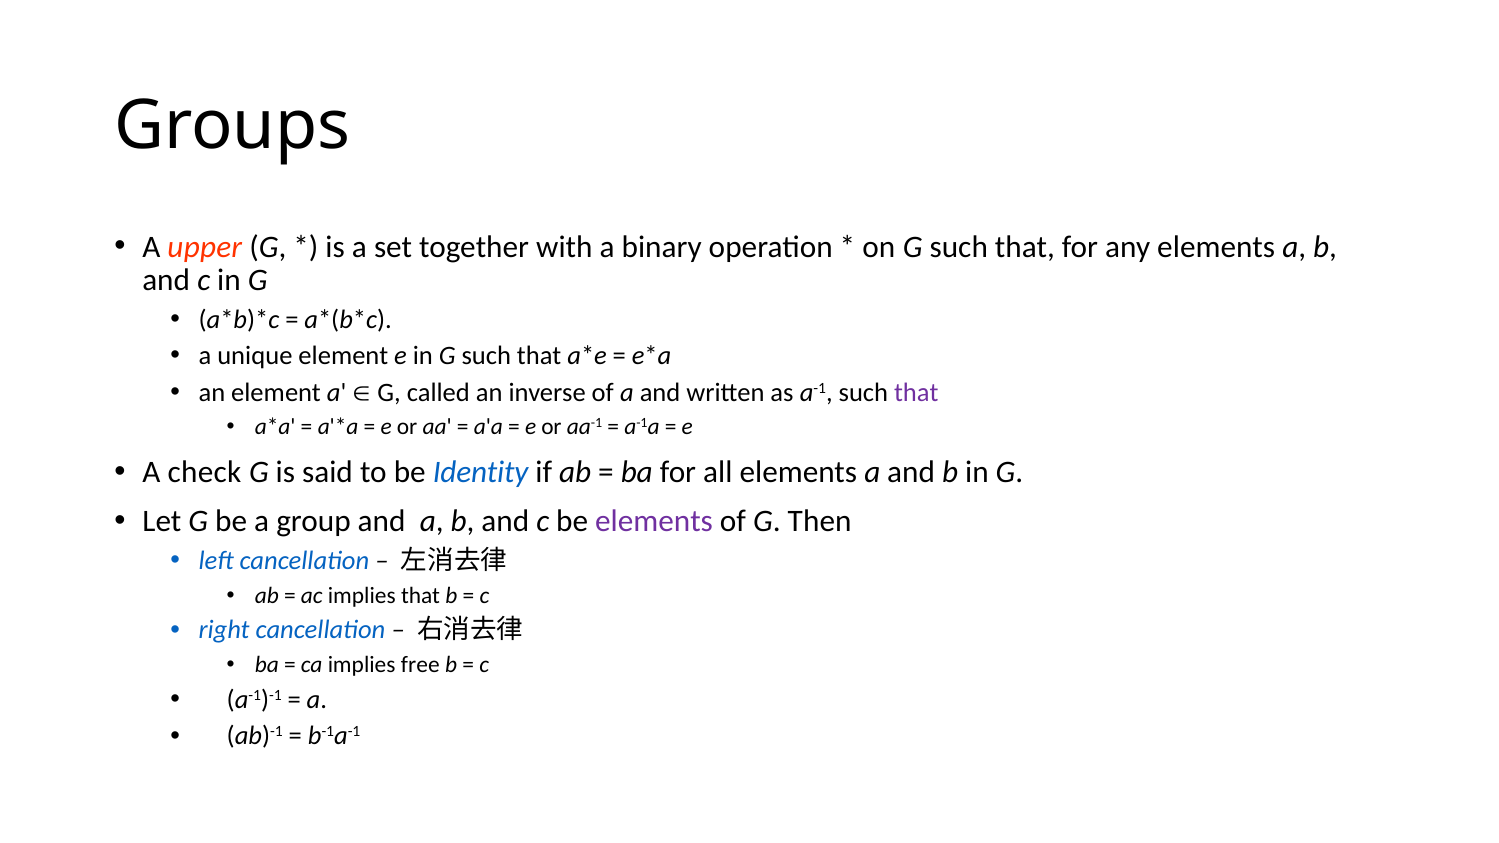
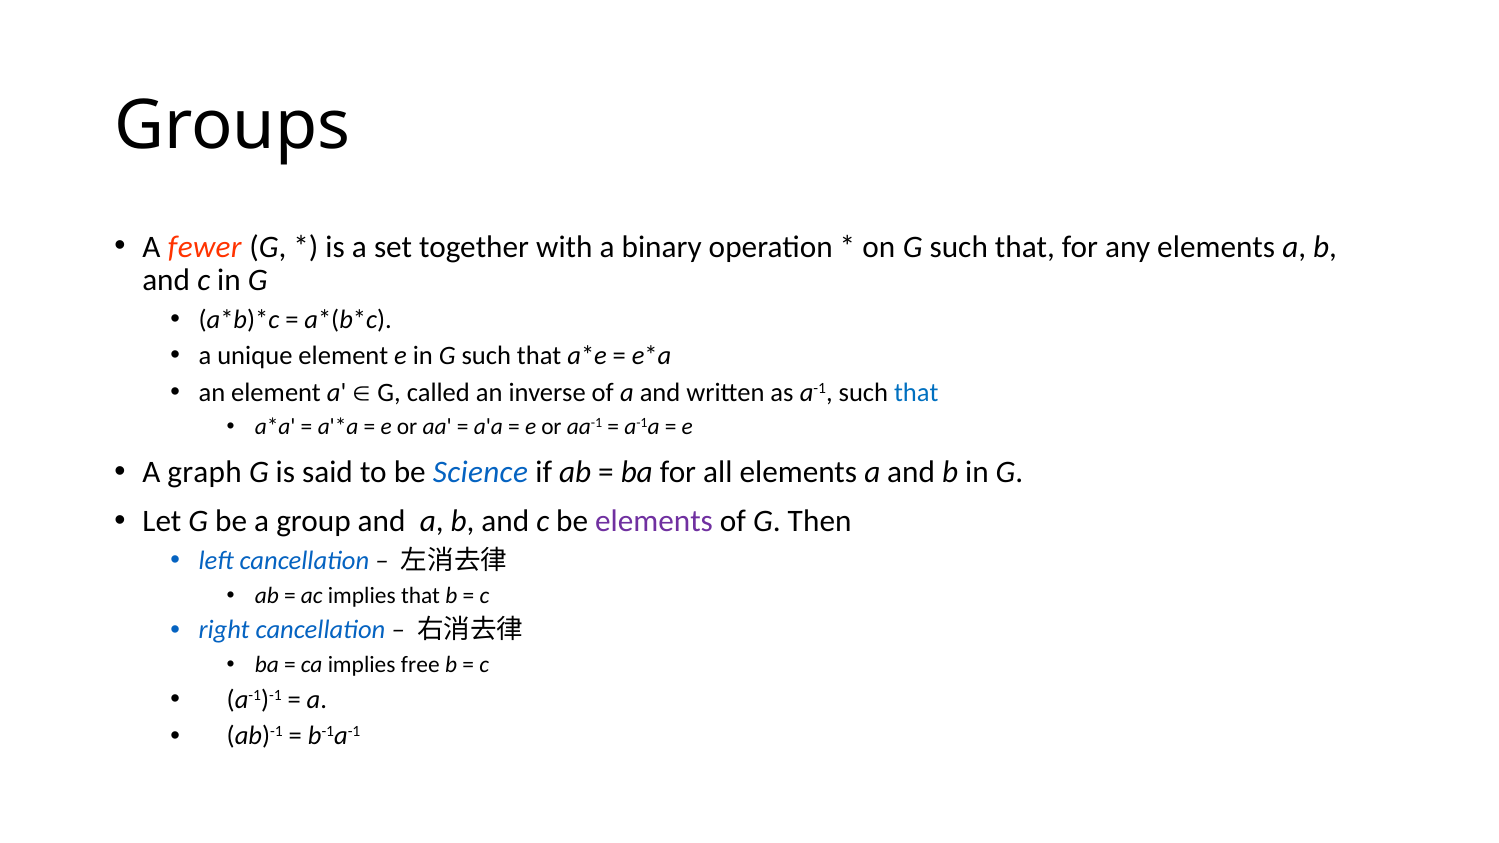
upper: upper -> fewer (205, 247)
that colour: purple -> blue (916, 392)
check: check -> graph (205, 472)
Identity: Identity -> Science (480, 472)
